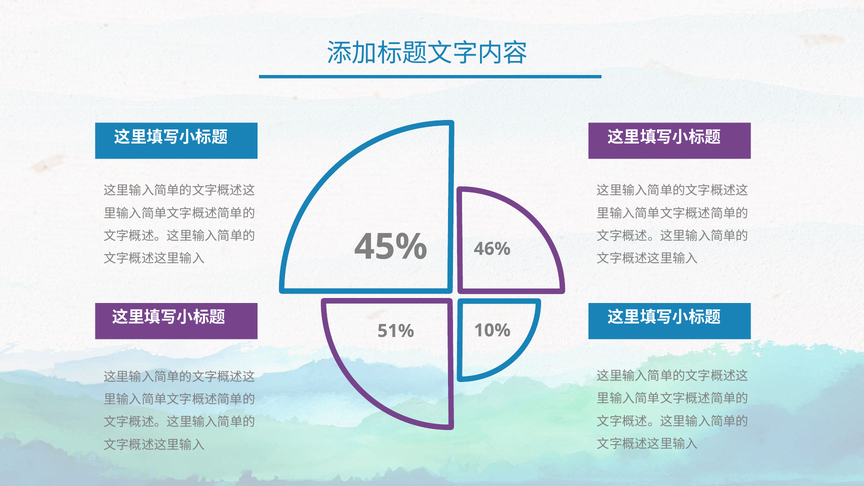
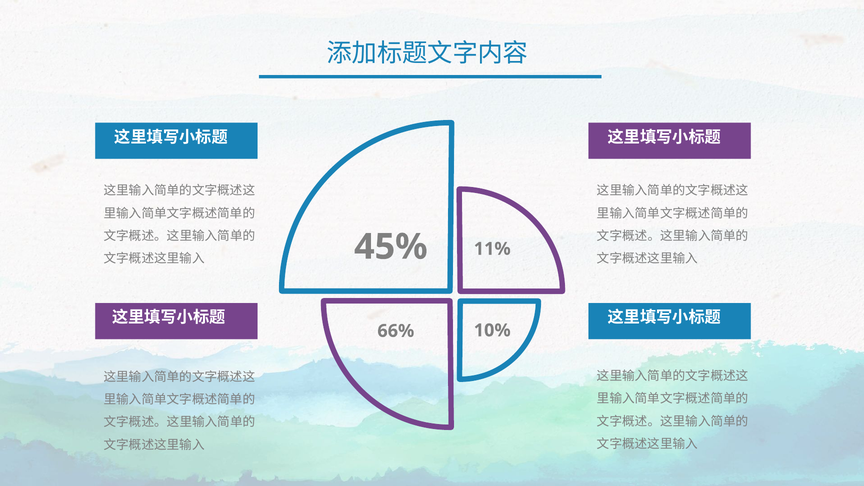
46%: 46% -> 11% (492, 249)
51%: 51% -> 66% (396, 331)
